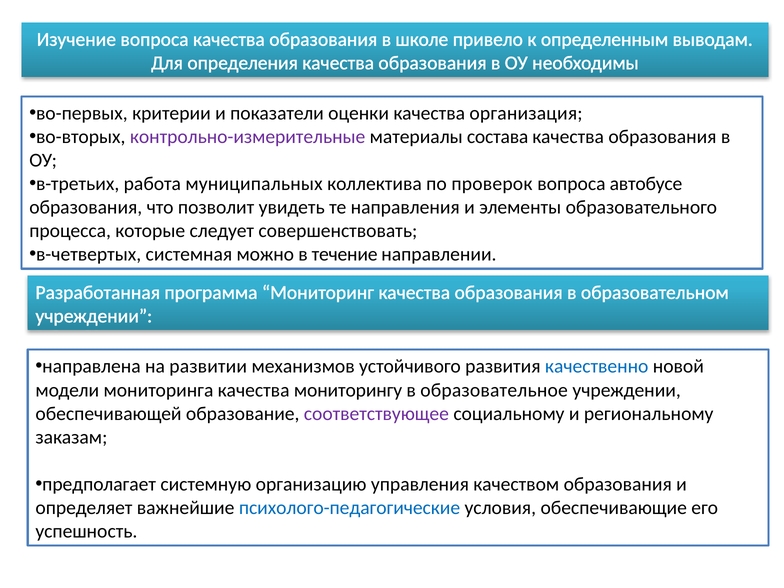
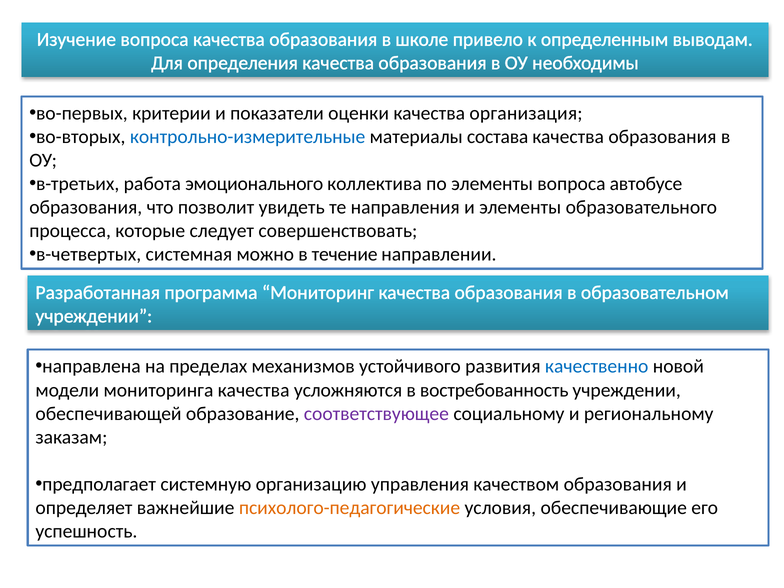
контрольно-измерительные colour: purple -> blue (248, 137)
муниципальных: муниципальных -> эмоционального (254, 184)
по проверок: проверок -> элементы (492, 184)
развитии: развитии -> пределах (208, 367)
мониторингу: мониторингу -> усложняются (348, 390)
образовательное: образовательное -> востребованность (494, 390)
психолого-педагогические colour: blue -> orange (350, 508)
